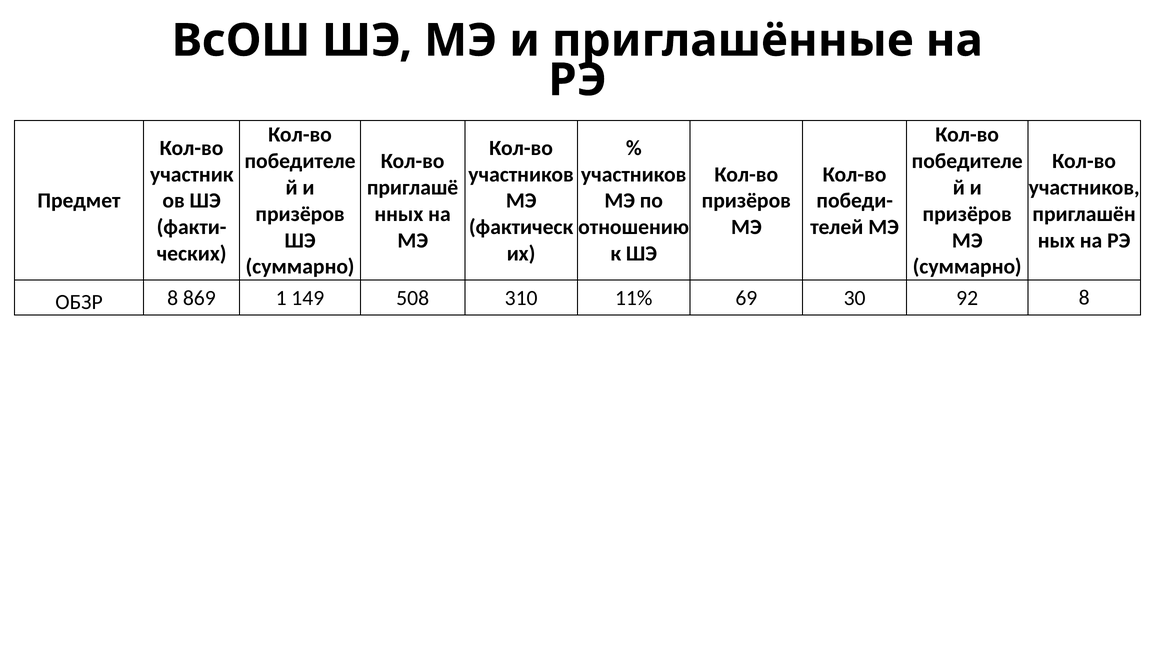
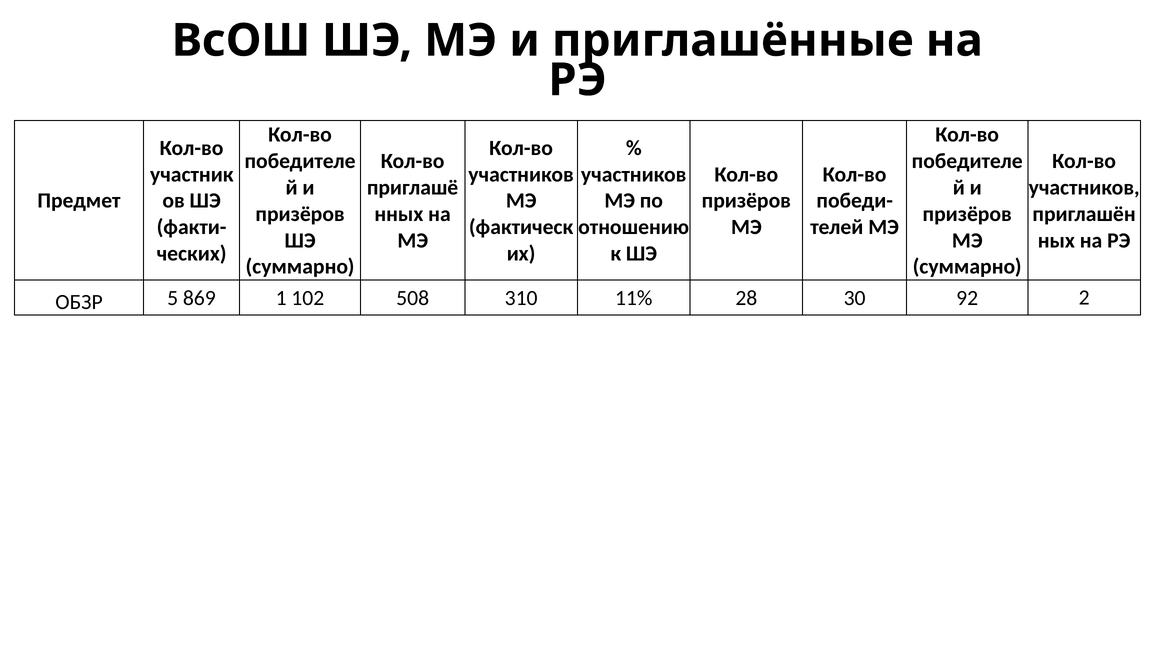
ОБЗР 8: 8 -> 5 (173, 298)
149: 149 -> 102 (308, 298)
69: 69 -> 28 (746, 298)
92 8: 8 -> 2 (1084, 298)
